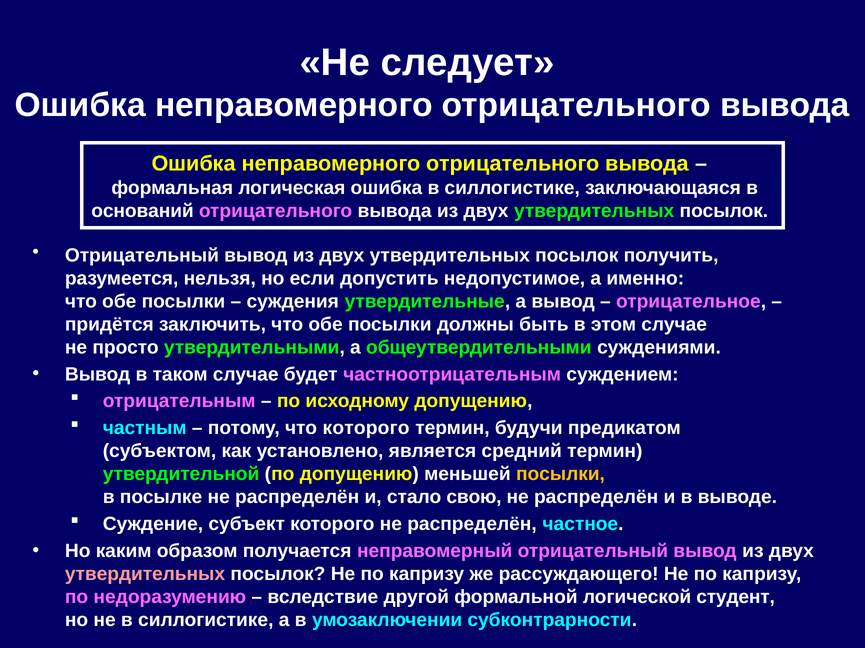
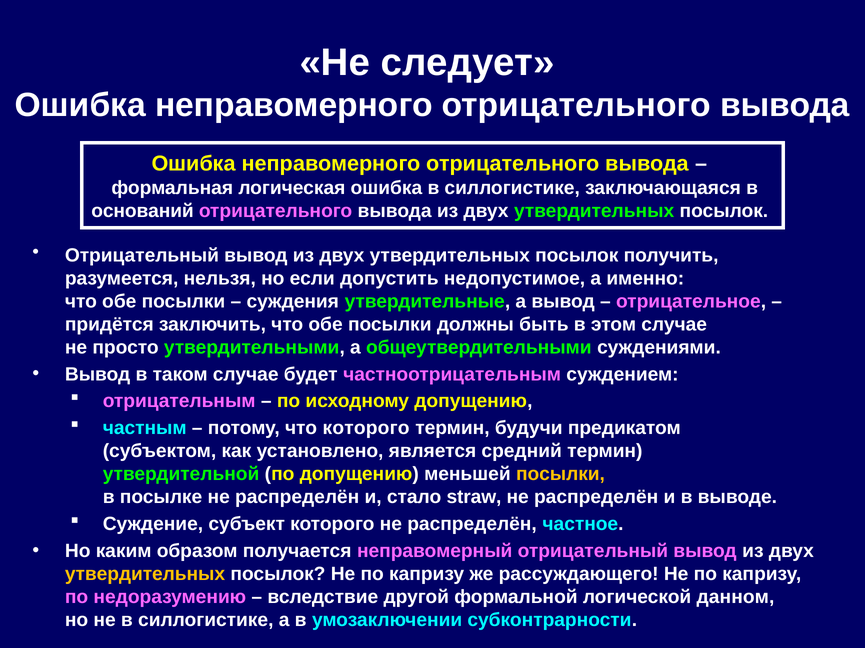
свою: свою -> straw (474, 498)
утвердительных colour: pink -> yellow (145, 575)
студент: студент -> данном (735, 598)
